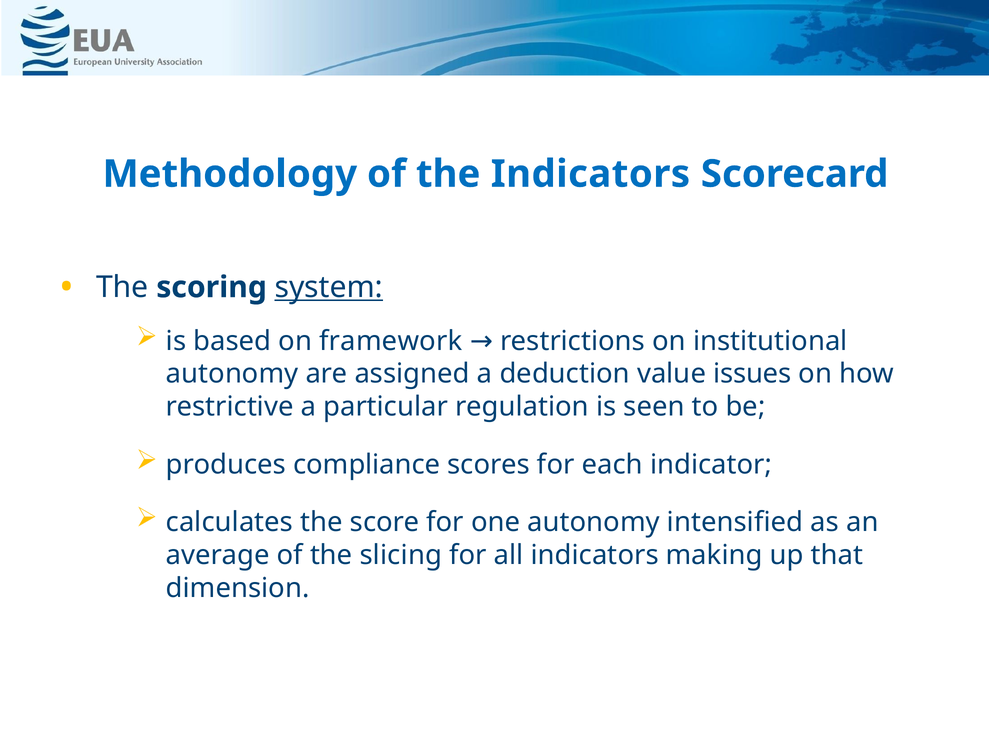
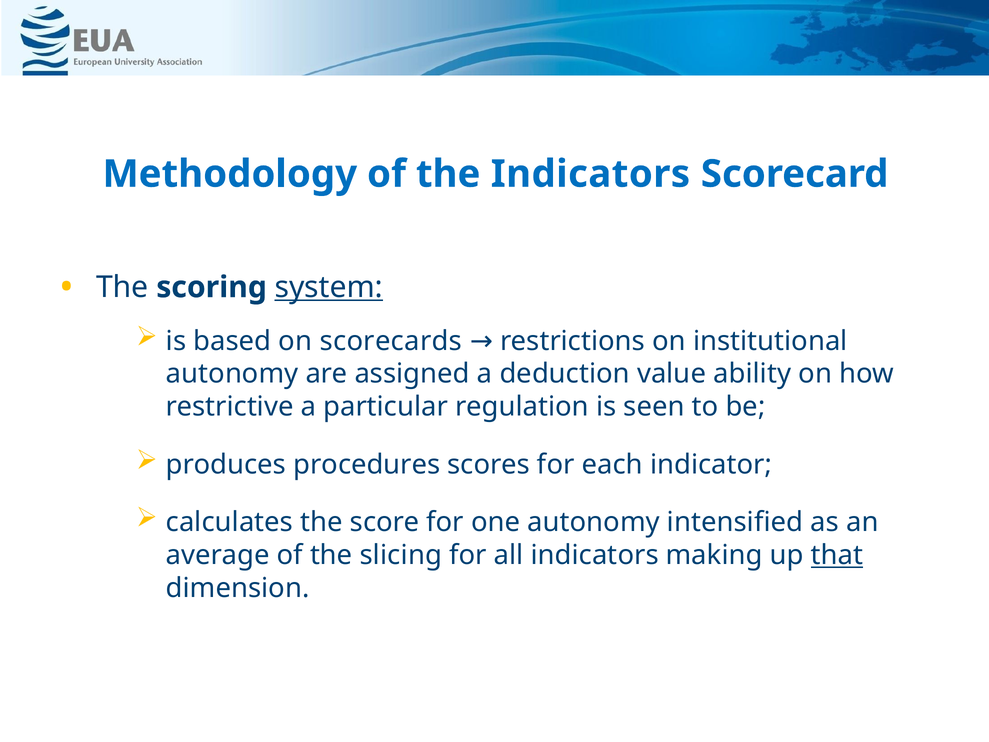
framework: framework -> scorecards (391, 341)
issues: issues -> ability (752, 374)
compliance: compliance -> procedures (367, 464)
that underline: none -> present (837, 555)
